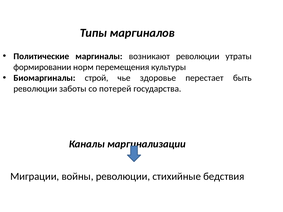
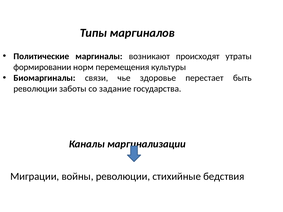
возникают революции: революции -> происходят (198, 56)
строй: строй -> связи (97, 78)
потерей: потерей -> задание (115, 89)
